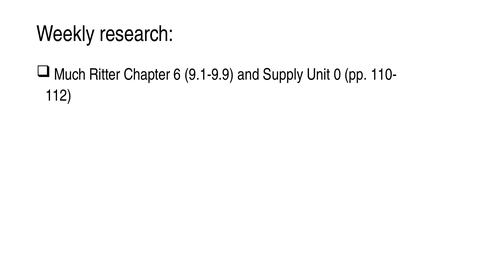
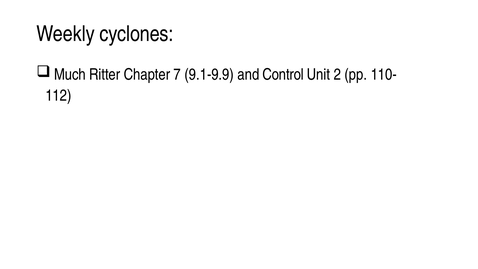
research: research -> cyclones (137, 34)
6: 6 -> 7 (177, 74)
Supply: Supply -> Control (283, 74)
0: 0 -> 2 (337, 74)
